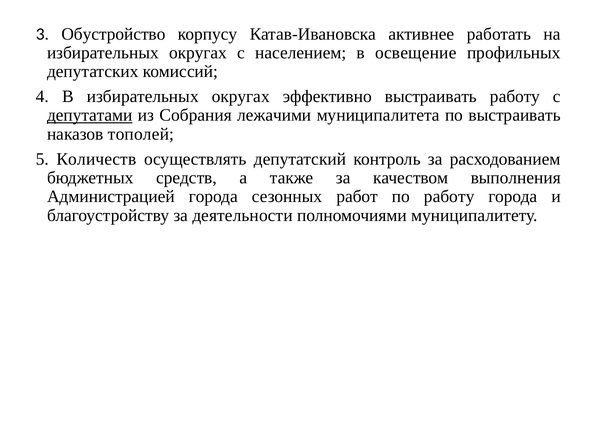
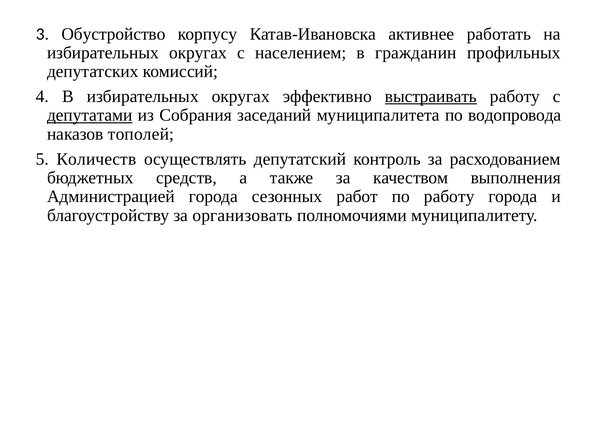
освещение: освещение -> гражданин (416, 53)
выстраивать underline: none -> present (431, 97)
лежачими: лежачими -> заседаний (274, 115)
по выстраивать: выстраивать -> водопровода (515, 115)
деятельности: деятельности -> организовать (242, 216)
